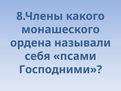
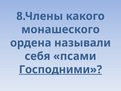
Господними underline: none -> present (61, 69)
